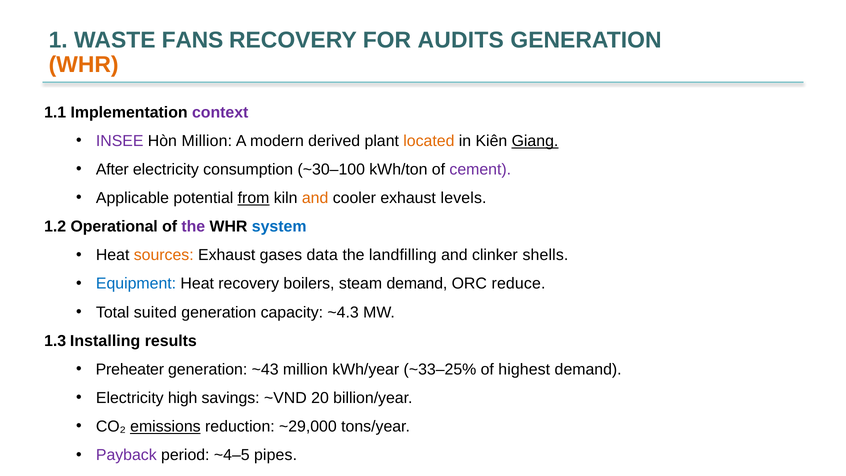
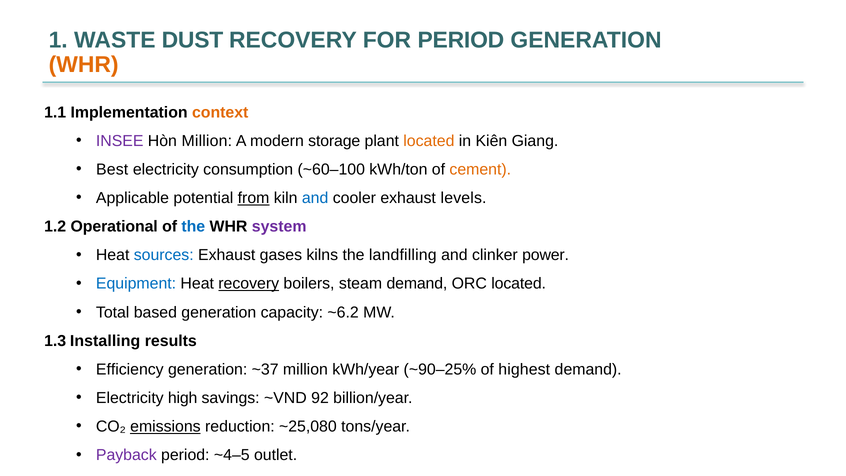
FANS: FANS -> DUST (192, 40)
FOR AUDITS: AUDITS -> PERIOD (461, 40)
context colour: purple -> orange (220, 112)
derived: derived -> storage (334, 141)
Giang underline: present -> none (535, 141)
After: After -> Best (112, 169)
~30–100: ~30–100 -> ~60–100 (331, 169)
cement colour: purple -> orange (480, 169)
and colour: orange -> blue (315, 198)
the colour: purple -> blue (193, 227)
system colour: blue -> purple (279, 227)
sources colour: orange -> blue (164, 255)
data: data -> kilns (322, 255)
shells: shells -> power (546, 255)
recovery underline: none -> present (249, 284)
ORC reduce: reduce -> located (519, 284)
suited: suited -> based (155, 312)
~4.3: ~4.3 -> ~6.2 (343, 312)
Preheater: Preheater -> Efficiency (130, 369)
~43: ~43 -> ~37 (265, 369)
~33–25%: ~33–25% -> ~90–25% (440, 369)
20: 20 -> 92 (320, 398)
~29,000: ~29,000 -> ~25,080 (308, 426)
pipes: pipes -> outlet (276, 455)
